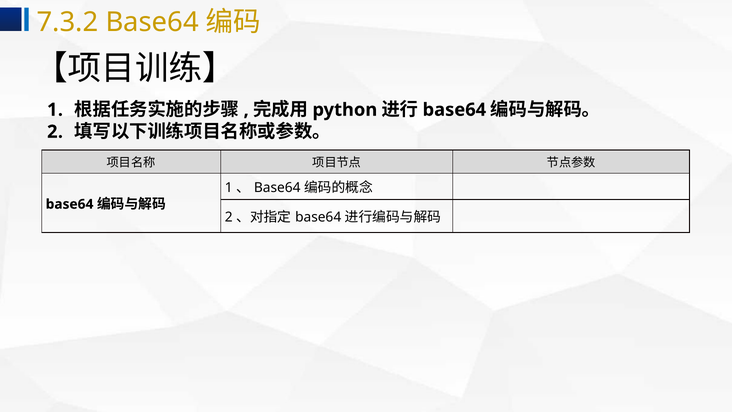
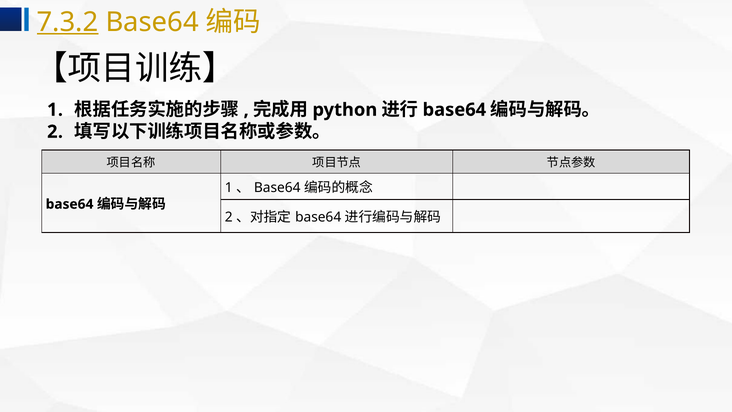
7.3.2 underline: none -> present (68, 22)
